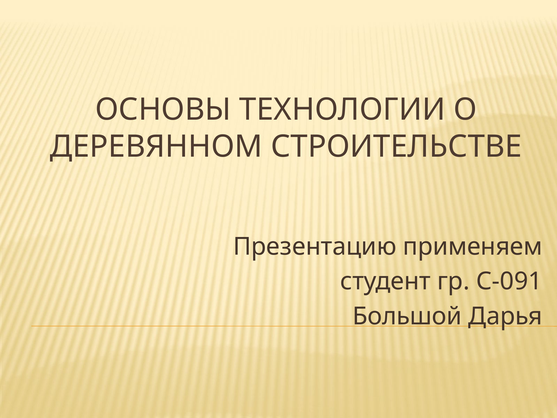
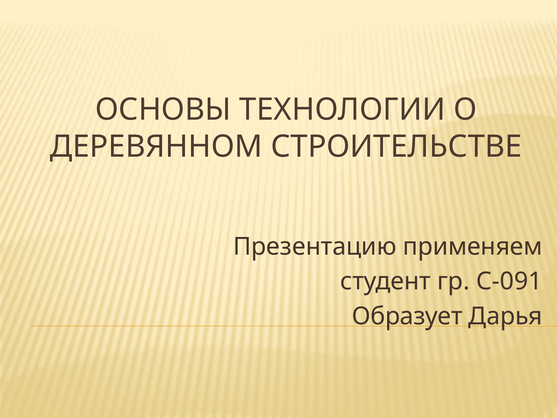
Большой: Большой -> Образует (407, 316)
